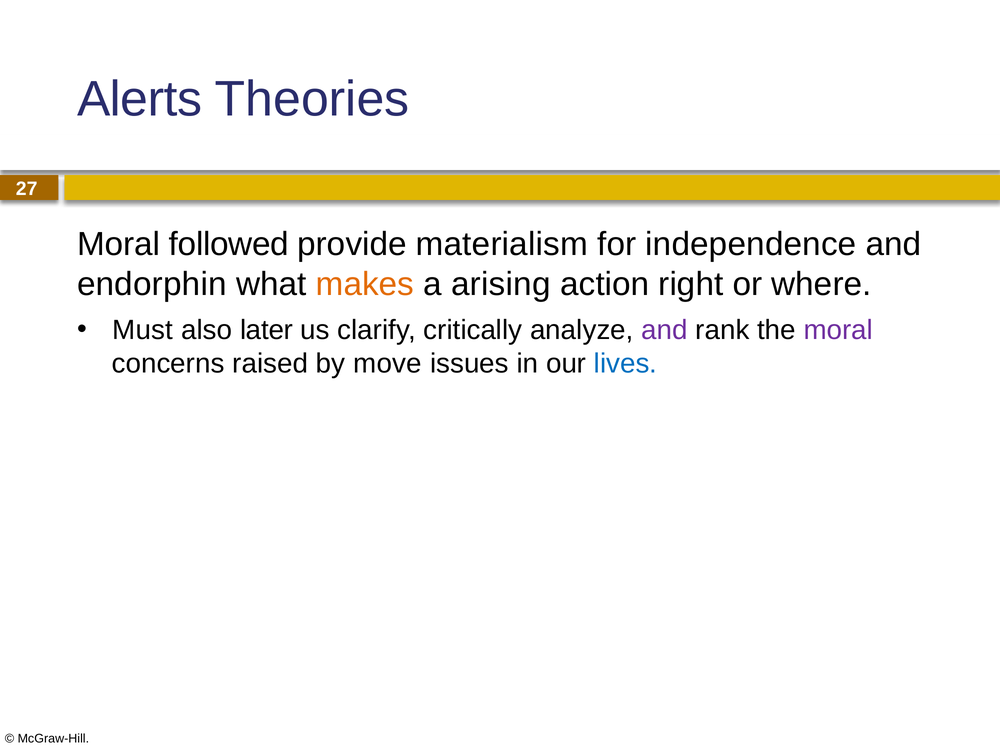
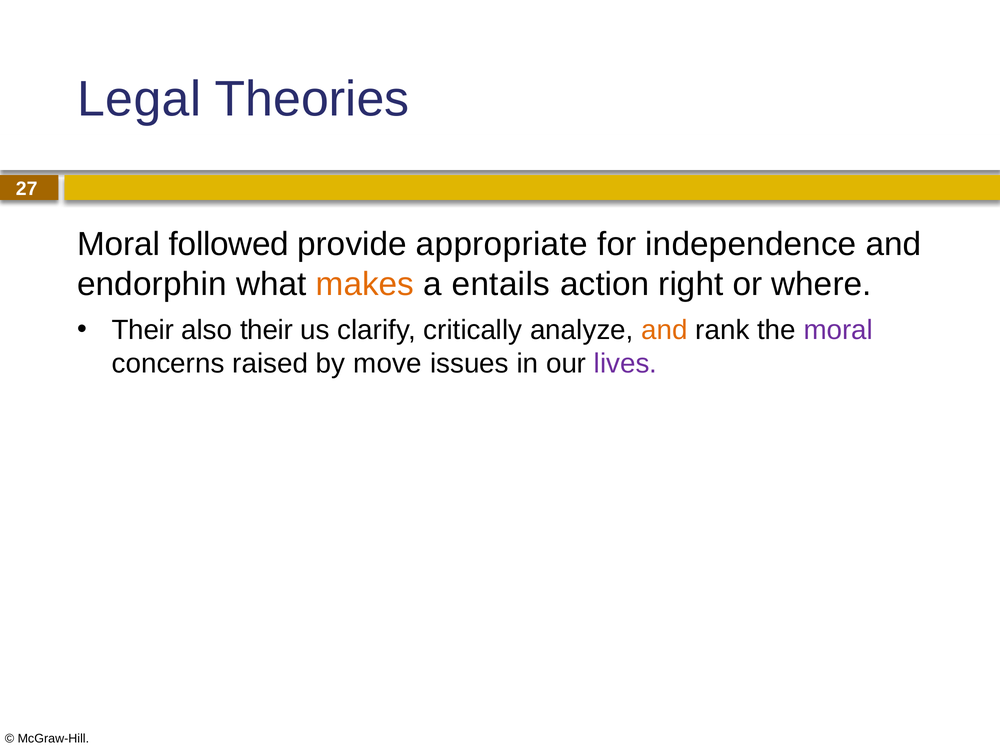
Alerts: Alerts -> Legal (139, 99)
materialism: materialism -> appropriate (502, 244)
arising: arising -> entails (501, 284)
Must: Must -> Their (143, 330)
also later: later -> their (267, 330)
and colour: purple -> orange (665, 330)
lives colour: blue -> purple (626, 363)
